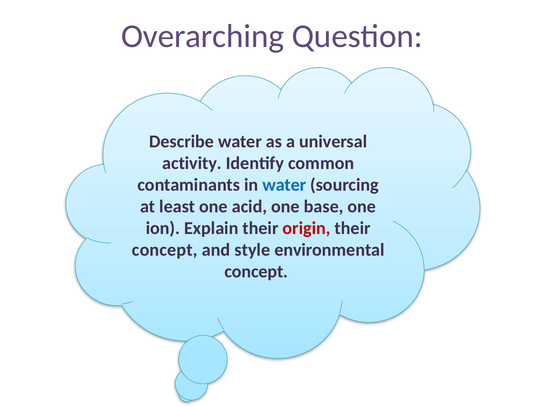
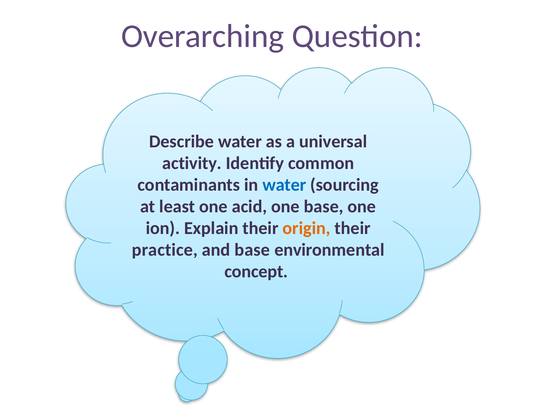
origin colour: red -> orange (307, 228)
concept: concept -> practice (165, 250)
and style: style -> base (252, 250)
